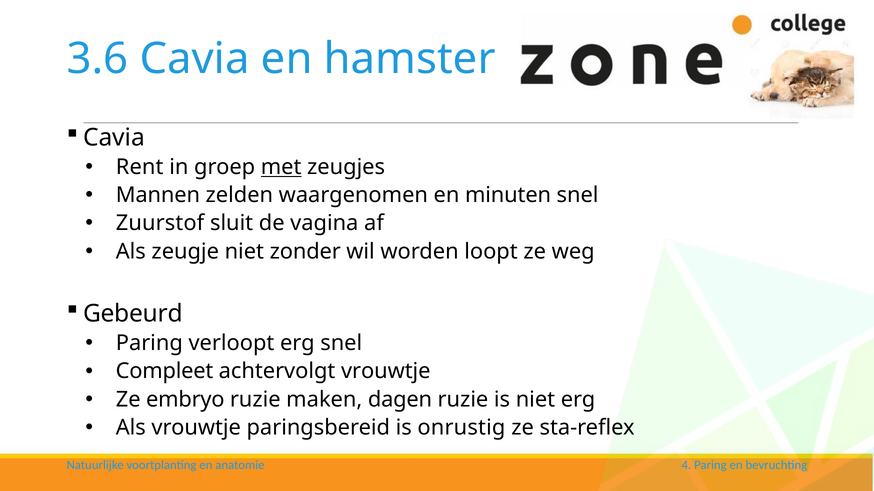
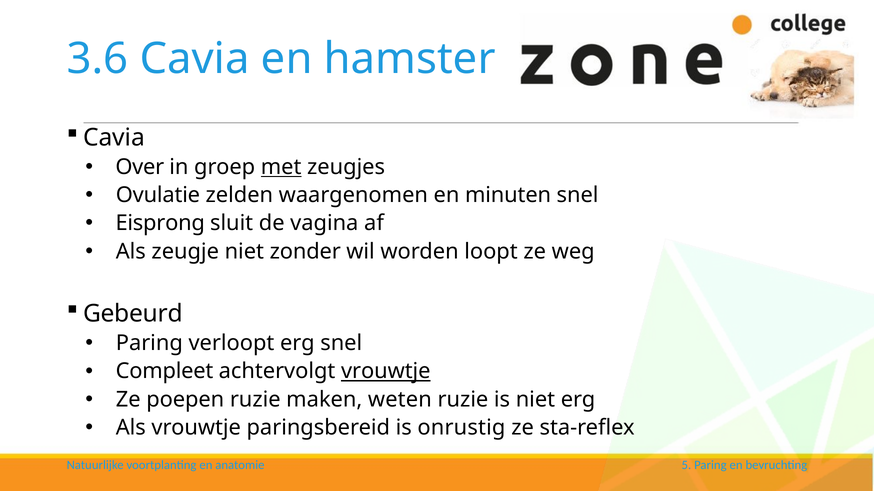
Rent: Rent -> Over (140, 167)
Mannen: Mannen -> Ovulatie (158, 195)
Zuurstof: Zuurstof -> Eisprong (160, 224)
vrouwtje underline: none -> present (386, 372)
embryo: embryo -> poepen (185, 400)
dagen: dagen -> weten (400, 400)
4: 4 -> 5 (686, 466)
